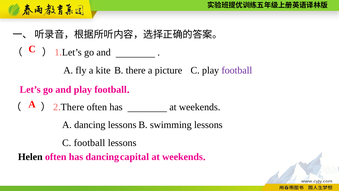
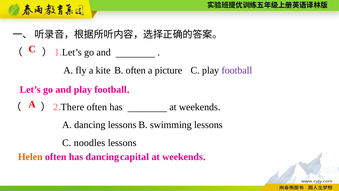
B there: there -> often (136, 70)
C football: football -> noodles (90, 143)
Helen colour: black -> orange (30, 157)
